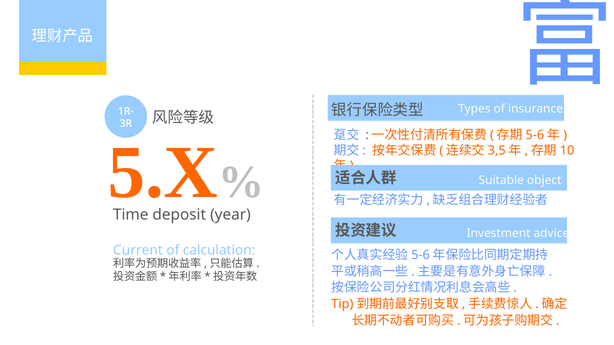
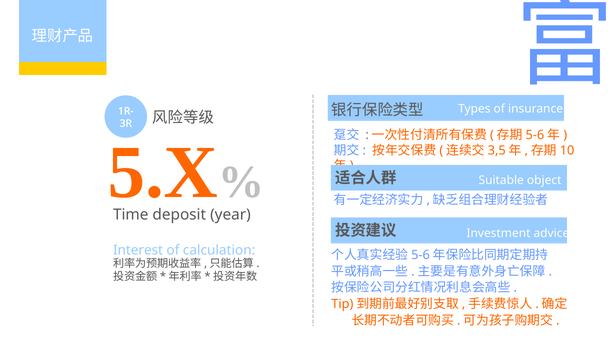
Current: Current -> Interest (138, 251)
